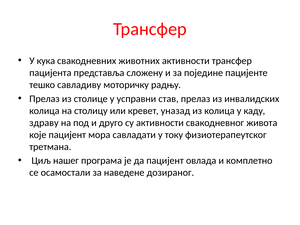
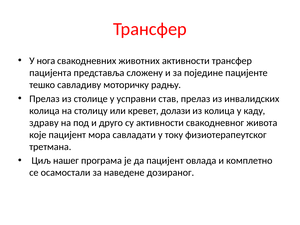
кука: кука -> нога (46, 61)
уназад: уназад -> долази (176, 111)
